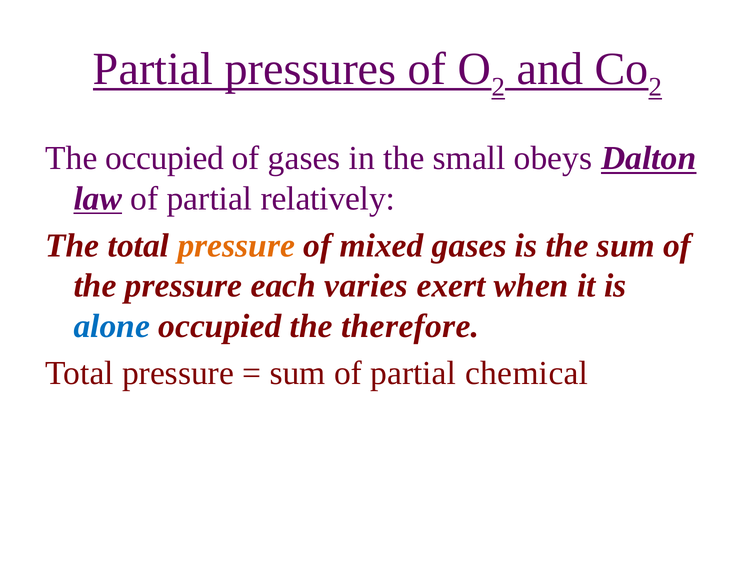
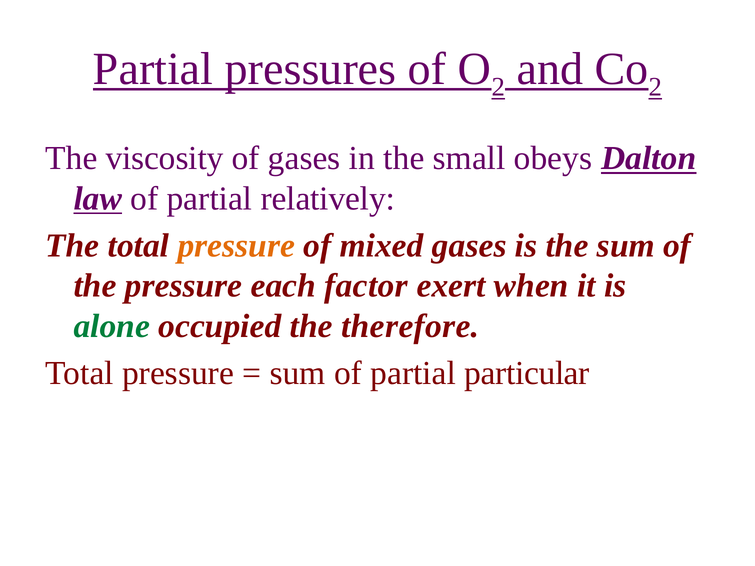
The occupied: occupied -> viscosity (165, 158)
varies: varies -> factor (366, 286)
alone colour: blue -> green (112, 326)
chemical: chemical -> particular (527, 373)
